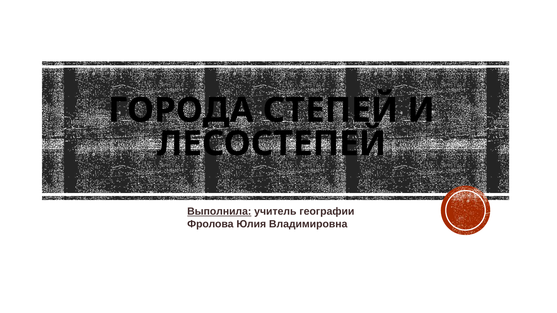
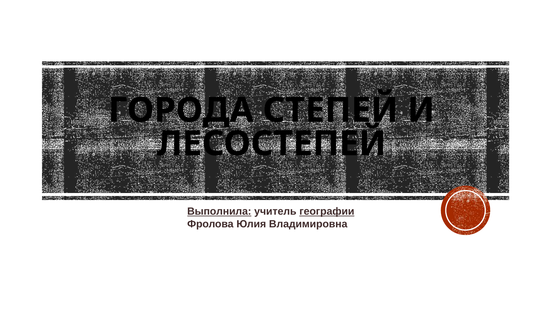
географии underline: none -> present (327, 212)
